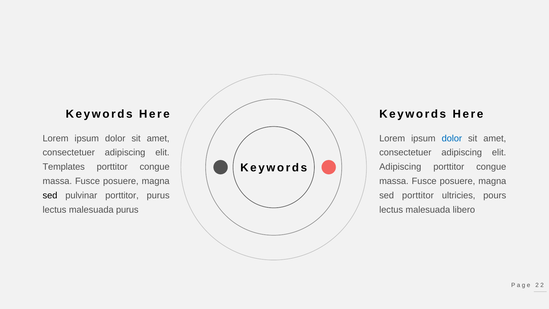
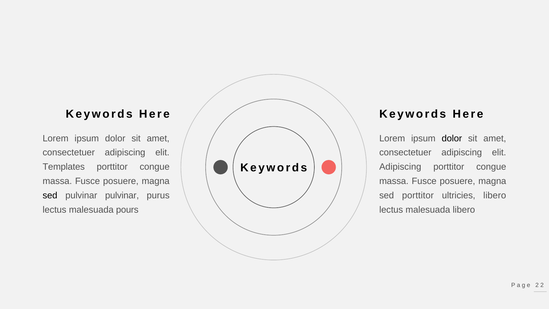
dolor colour: blue -> black (452, 138)
pulvinar porttitor: porttitor -> pulvinar (122, 195)
ultricies pours: pours -> libero (495, 195)
malesuada purus: purus -> pours (127, 210)
